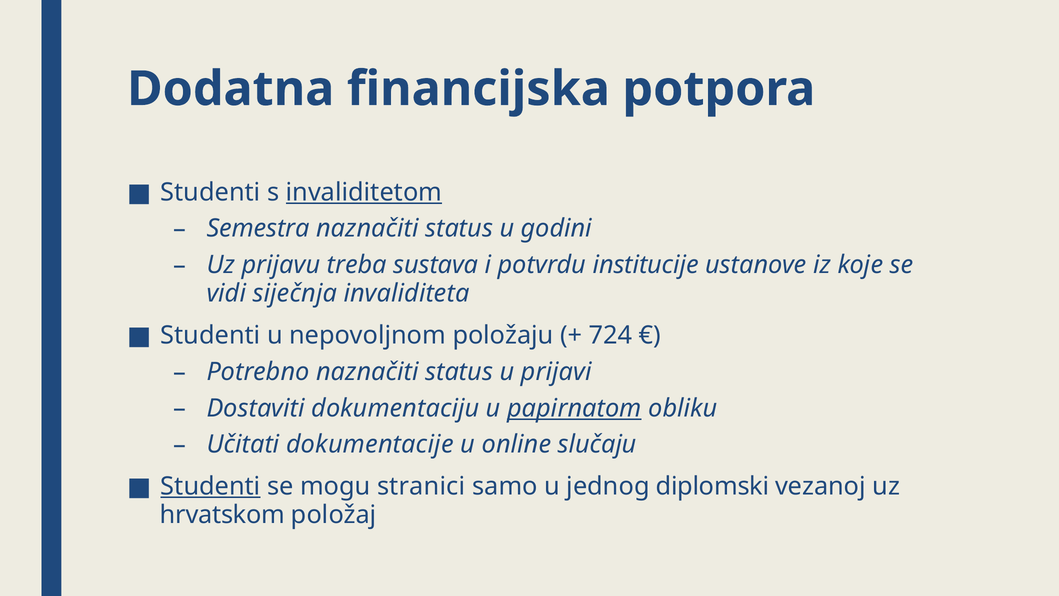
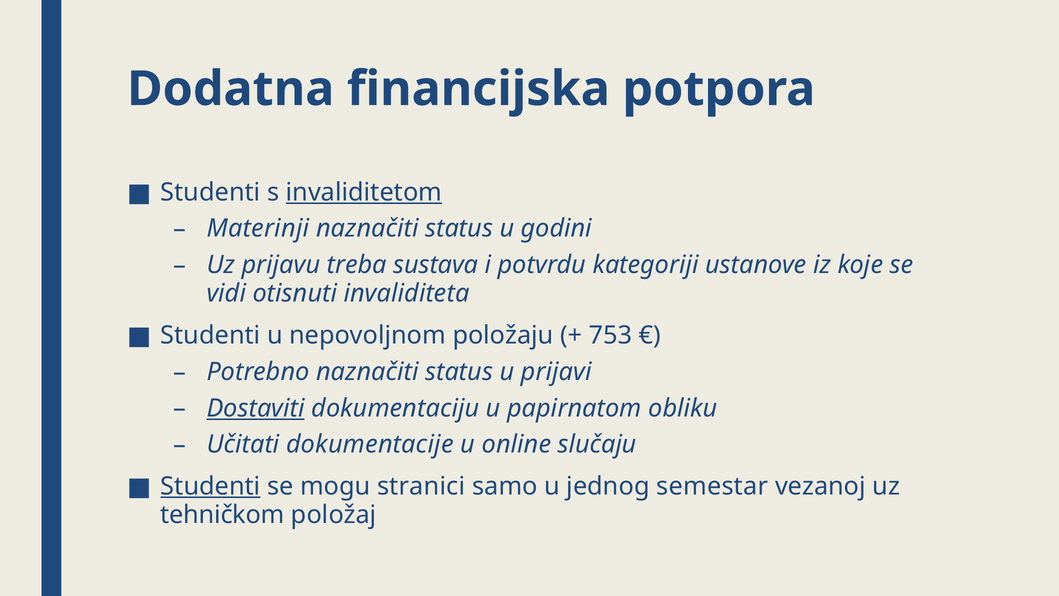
Semestra: Semestra -> Materinji (258, 228)
institucije: institucije -> kategoriji (646, 265)
siječnja: siječnja -> otisnuti (295, 293)
724: 724 -> 753 (611, 335)
Dostaviti underline: none -> present (256, 408)
papirnatom underline: present -> none (574, 408)
diplomski: diplomski -> semestar (712, 486)
hrvatskom: hrvatskom -> tehničkom (223, 515)
